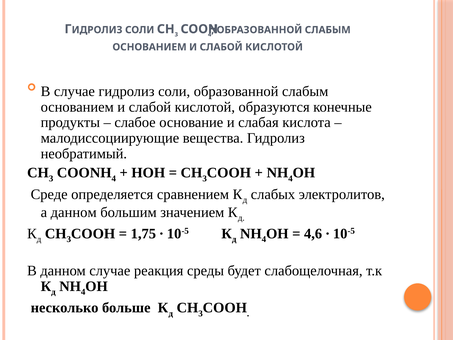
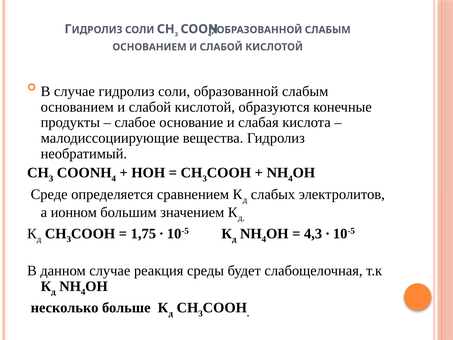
а данном: данном -> ионном (74, 212)
4,6: 4,6 -> 4,3 (313, 234)
